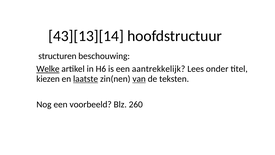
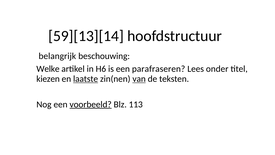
43][13][14: 43][13][14 -> 59][13][14 (86, 36)
structuren: structuren -> belangrijk (57, 56)
Welke underline: present -> none (48, 69)
aantrekkelijk: aantrekkelijk -> parafraseren (159, 69)
voorbeeld underline: none -> present (91, 104)
260: 260 -> 113 (136, 104)
